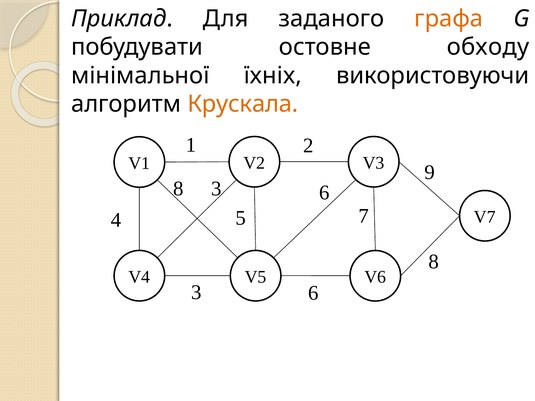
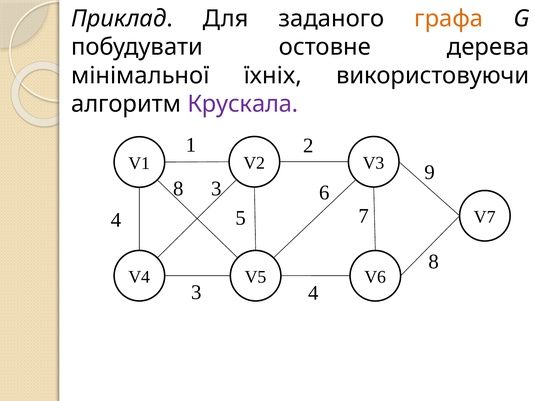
обходу: обходу -> дерева (488, 47)
Крускала colour: orange -> purple (243, 104)
3 6: 6 -> 4 (313, 293)
